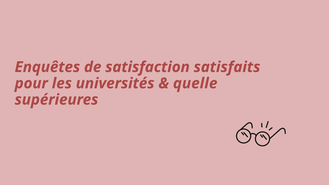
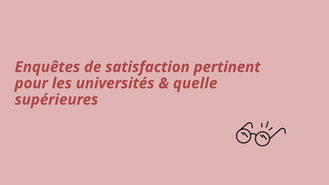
satisfaits: satisfaits -> pertinent (227, 67)
